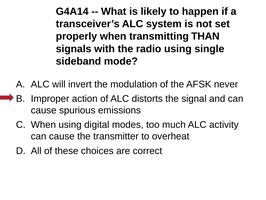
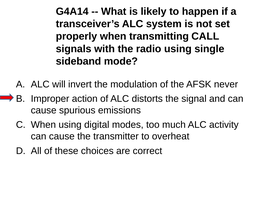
THAN: THAN -> CALL (205, 36)
